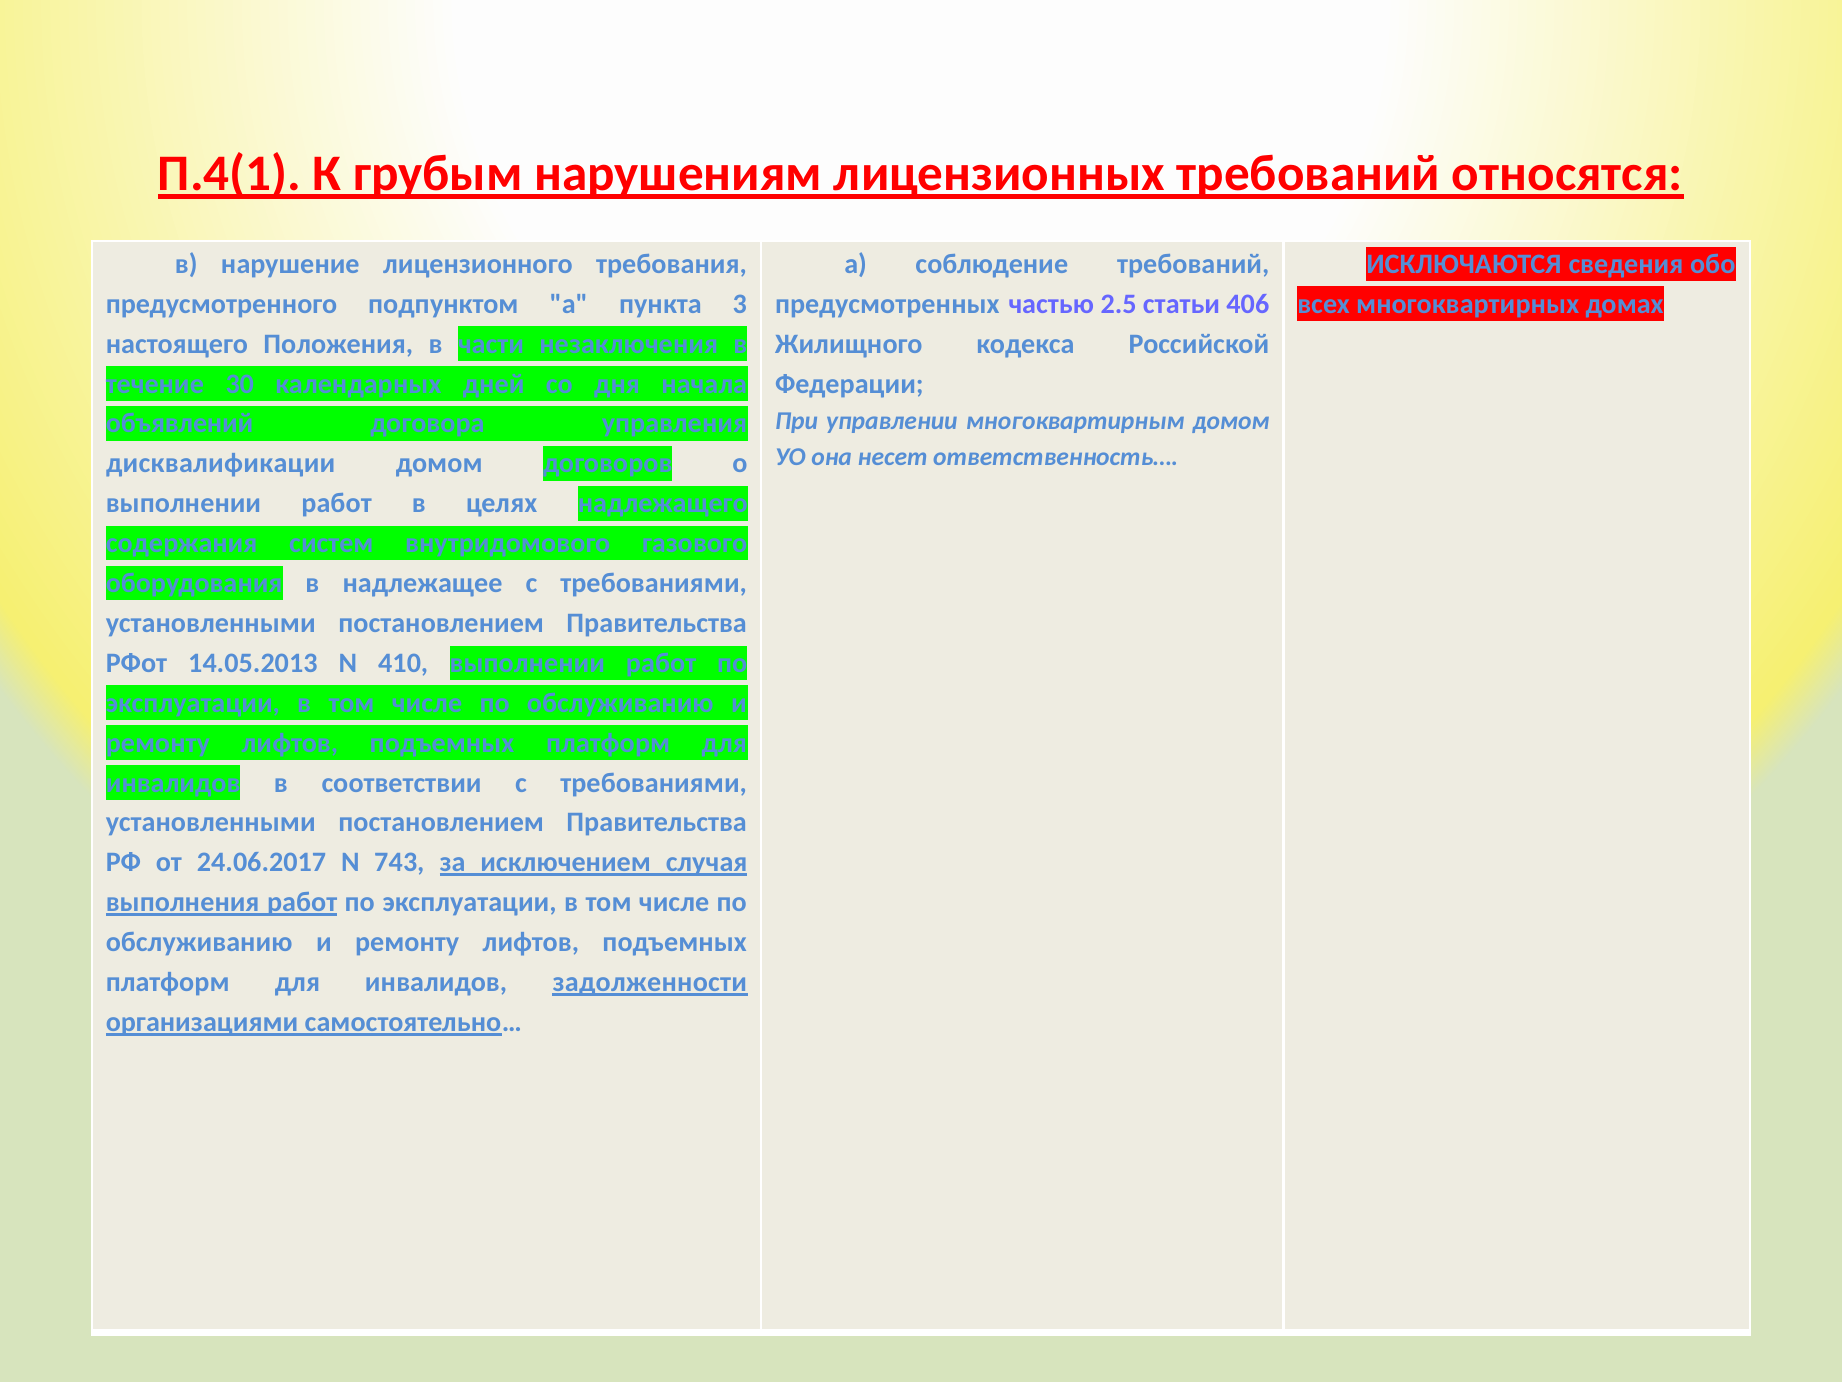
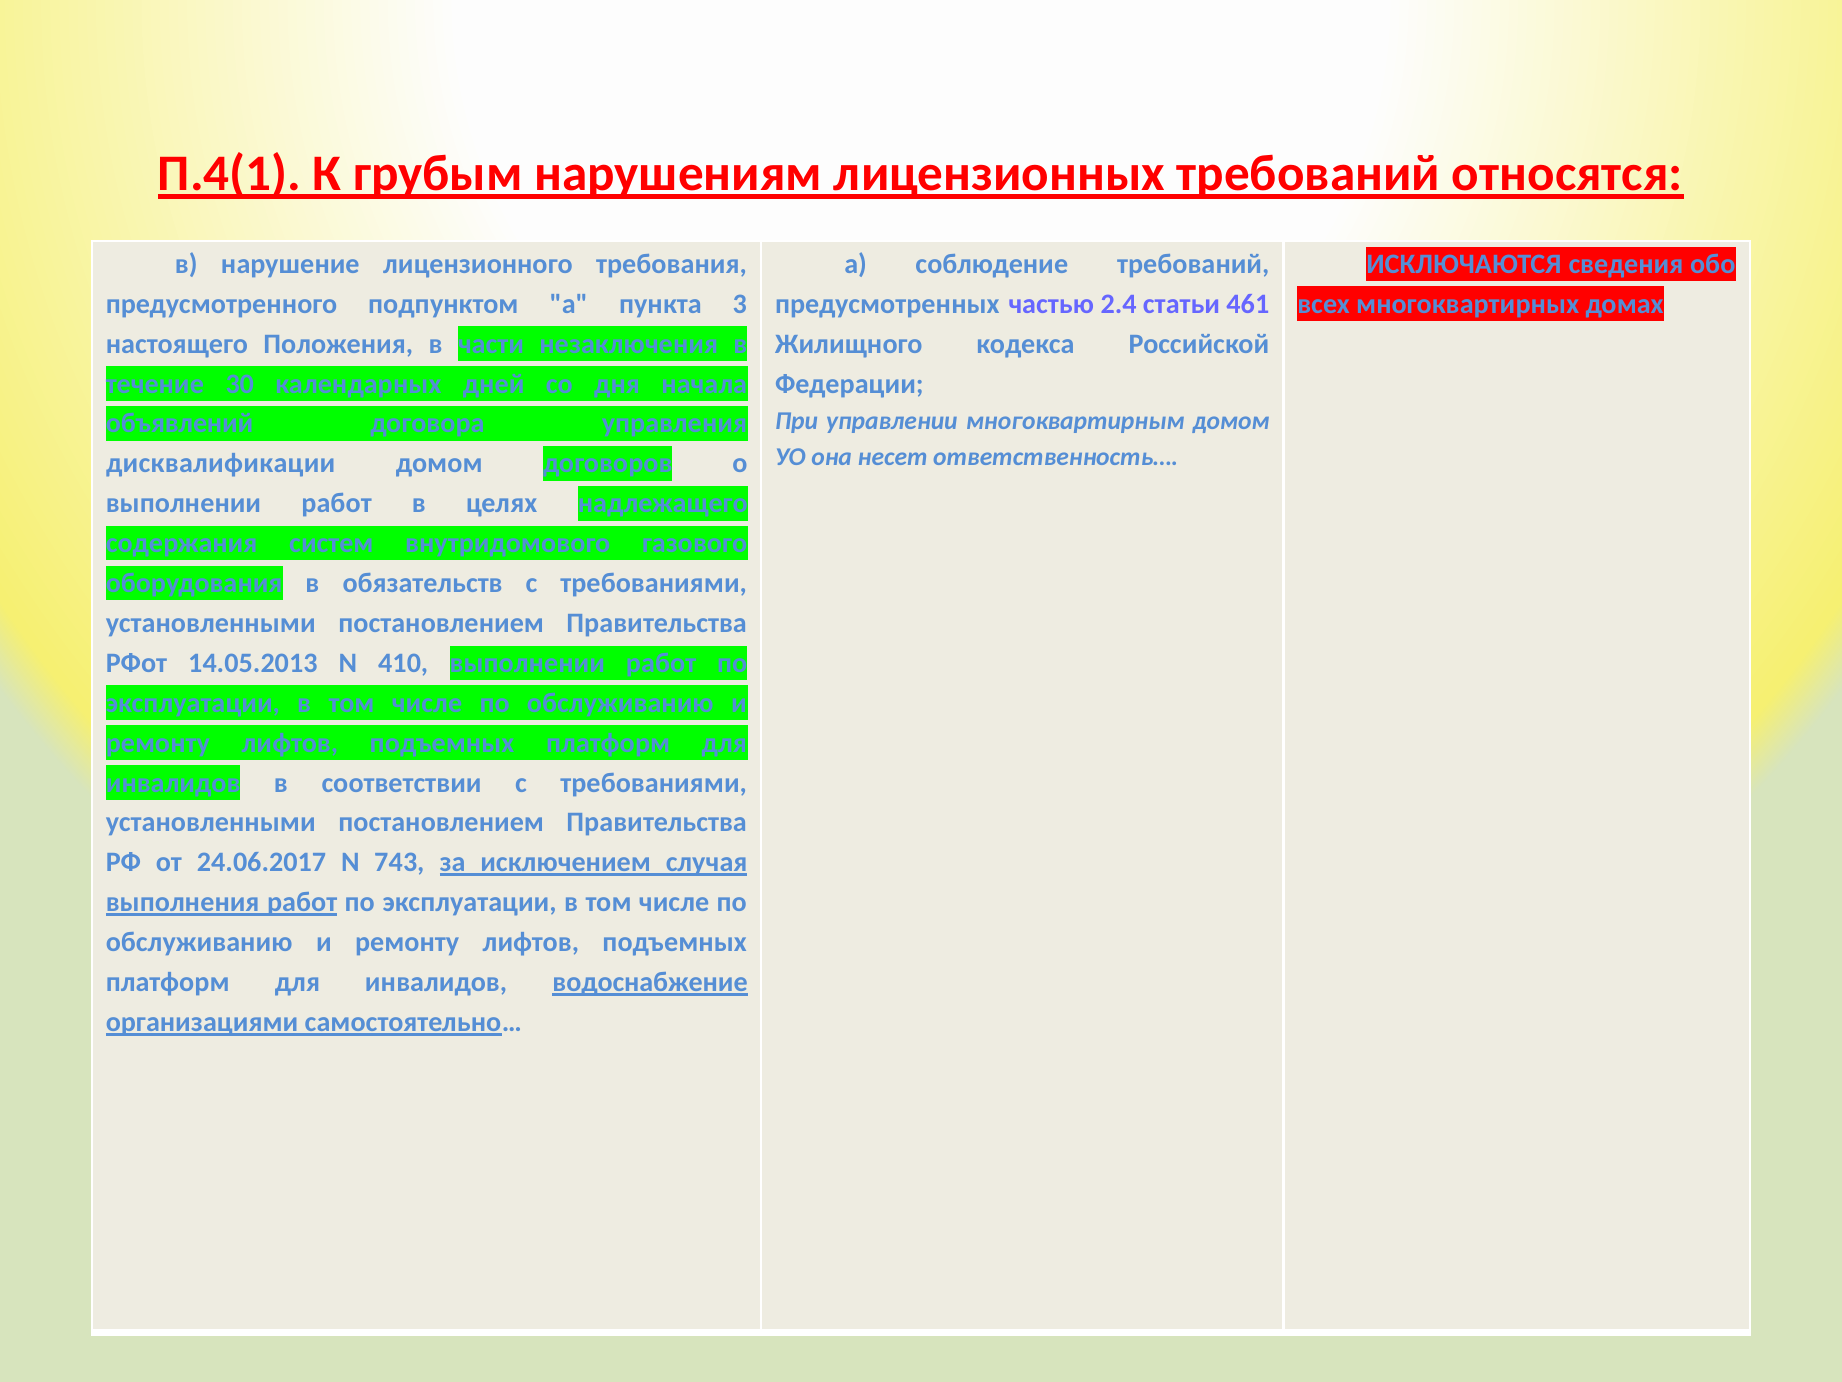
2.5: 2.5 -> 2.4 (1119, 304)
406: 406 -> 461 (1248, 304)
надлежащее: надлежащее -> обязательств (423, 583)
задолженности: задолженности -> водоснабжение (650, 982)
